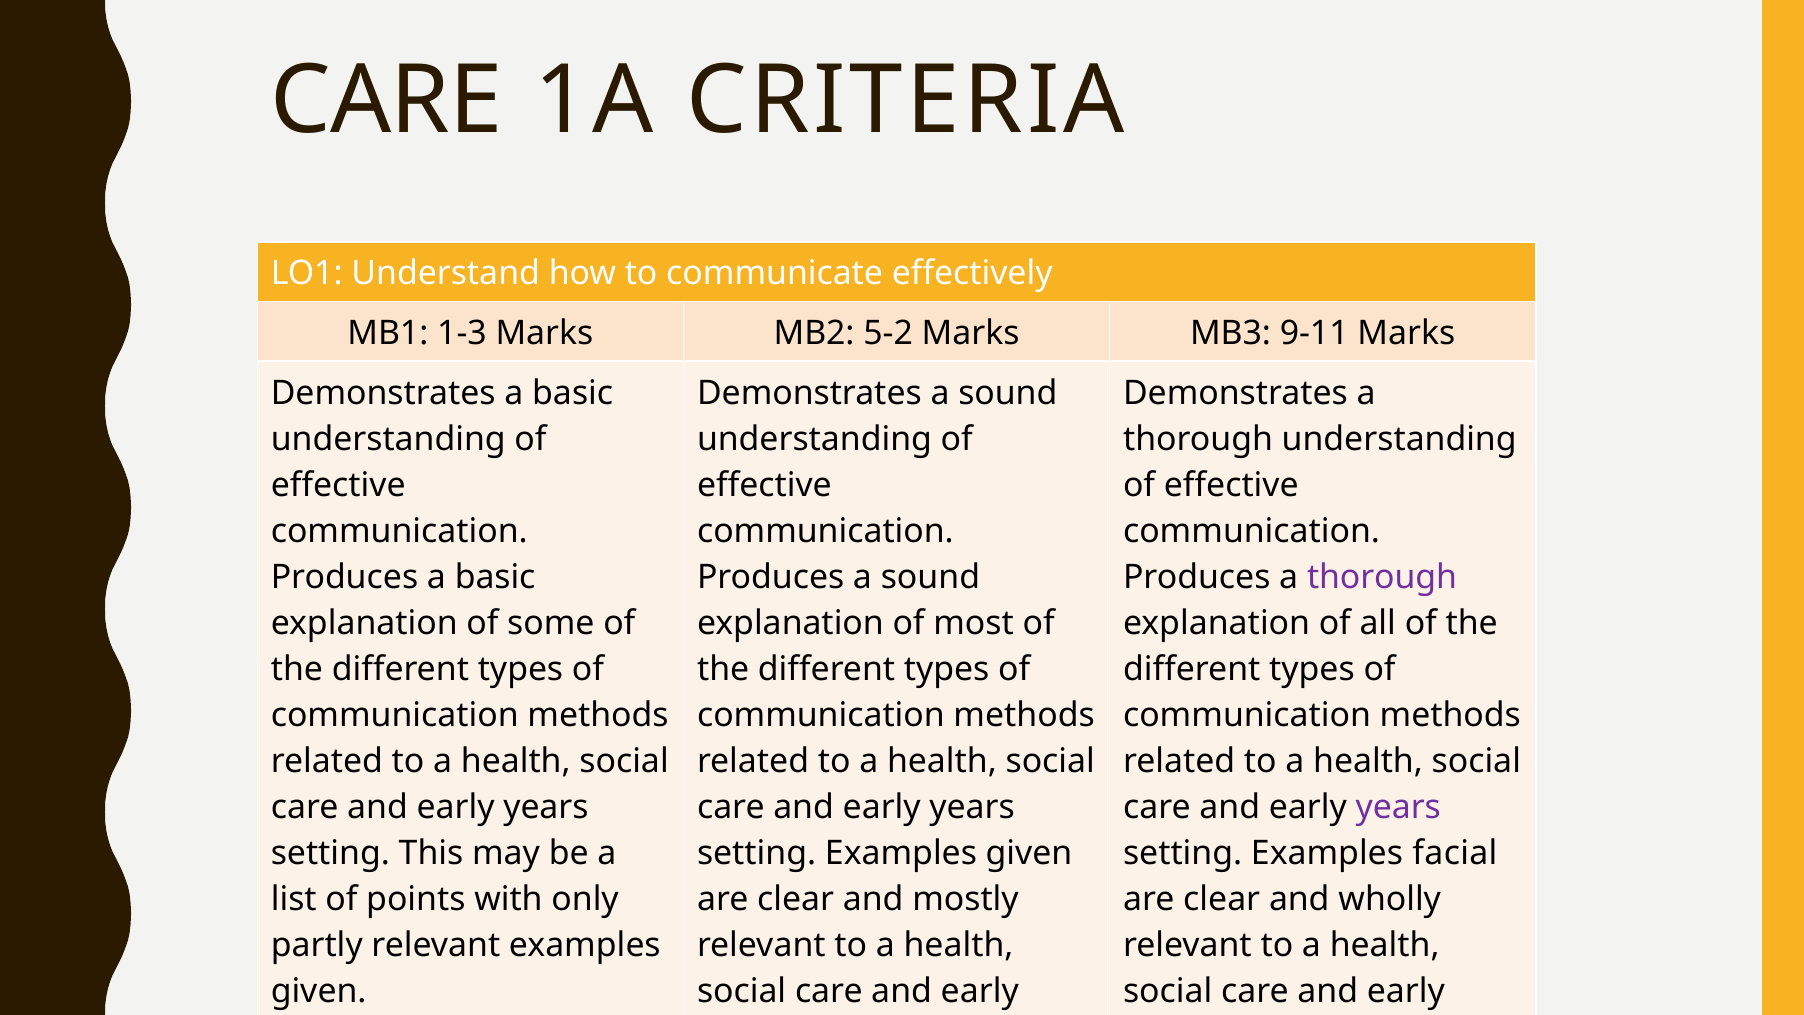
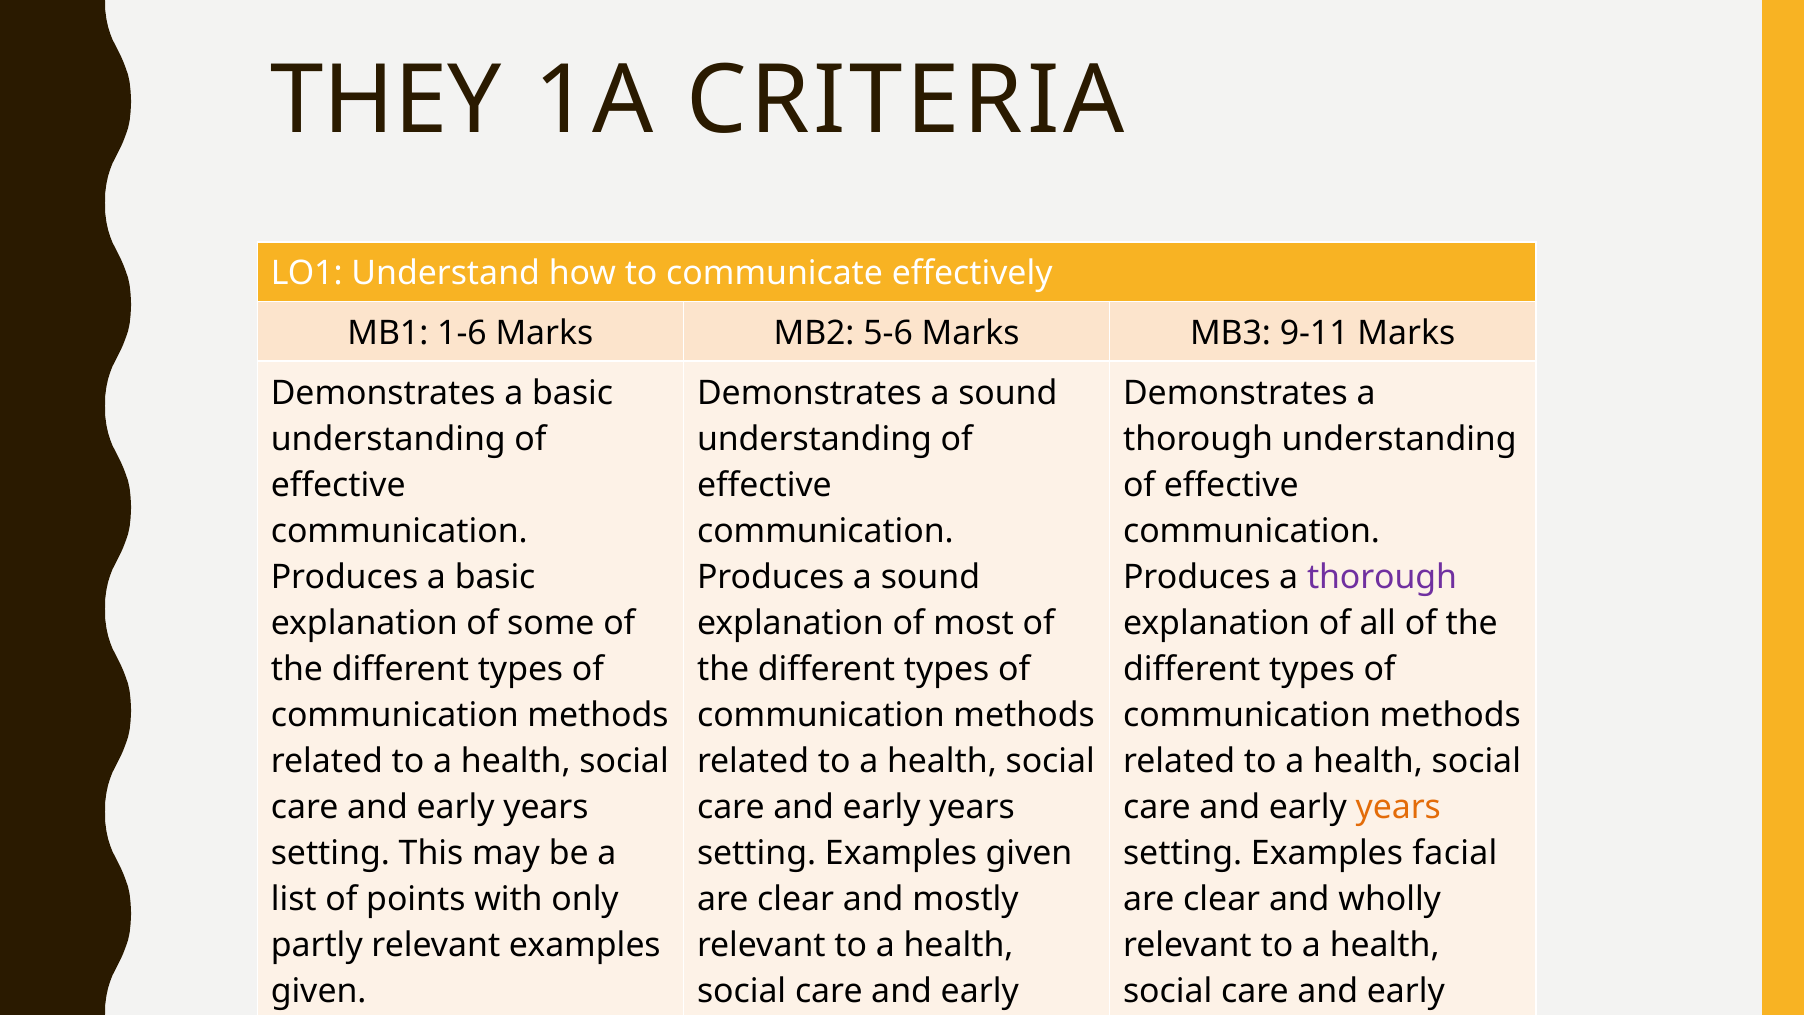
CARE: CARE -> THEY (386, 101)
1-3: 1-3 -> 1-6 (462, 333)
5-2: 5-2 -> 5-6 (888, 333)
years colour: purple -> orange (1398, 807)
